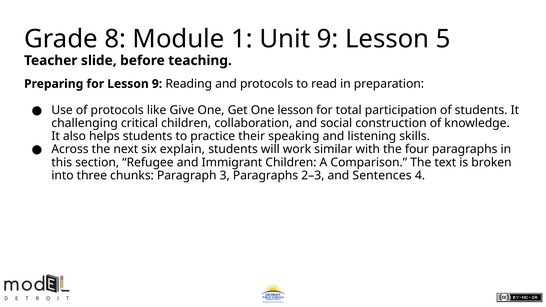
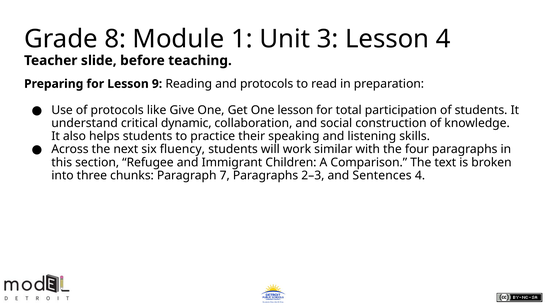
Unit 9: 9 -> 3 (328, 39)
Lesson 5: 5 -> 4 (443, 39)
challenging: challenging -> understand (85, 123)
critical children: children -> dynamic (186, 123)
explain: explain -> fluency (182, 149)
3: 3 -> 7 (225, 176)
